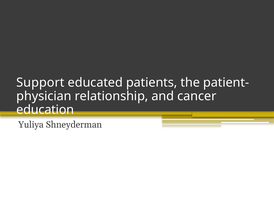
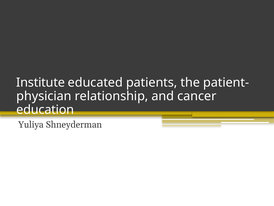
Support: Support -> Institute (41, 82)
